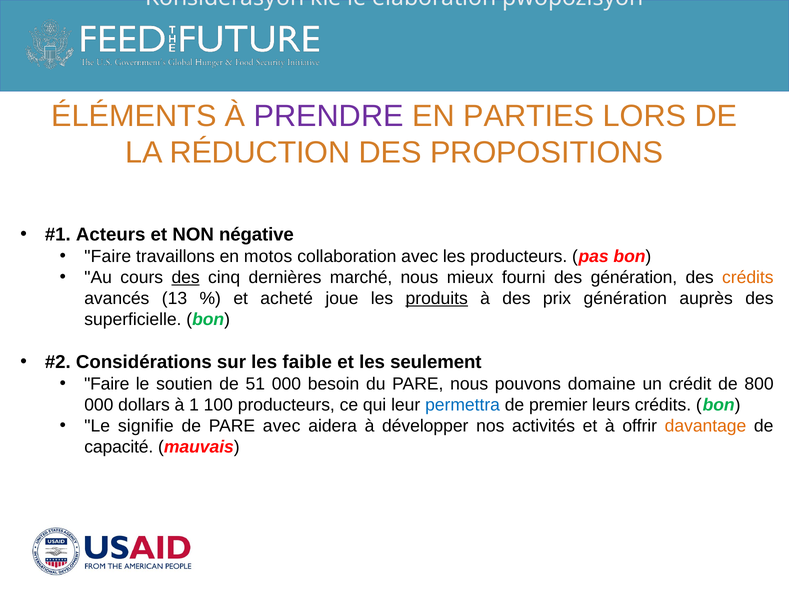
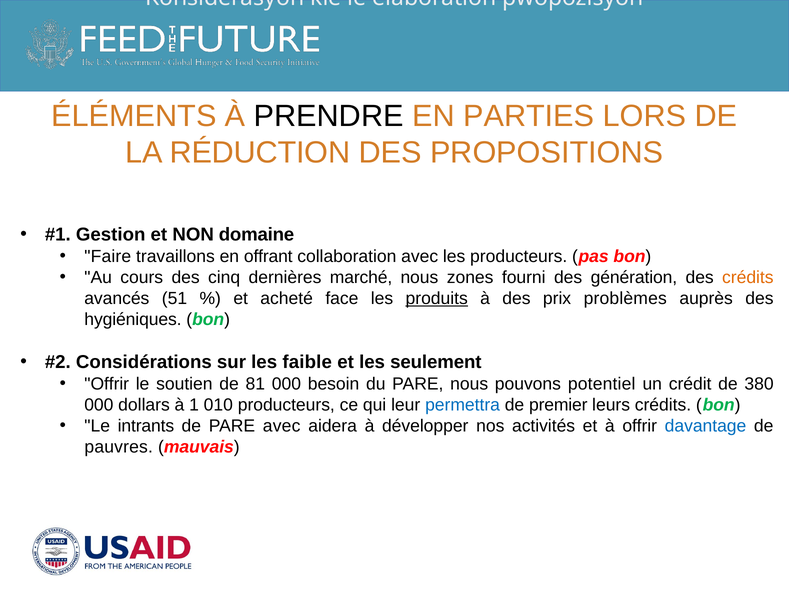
PRENDRE colour: purple -> black (329, 116)
Acteurs: Acteurs -> Gestion (111, 235)
négative: négative -> domaine (256, 235)
motos: motos -> offrant (268, 256)
des underline: present -> none (186, 277)
mieux: mieux -> zones (470, 277)
13: 13 -> 51 (174, 298)
joue: joue -> face (342, 298)
prix génération: génération -> problèmes (625, 298)
superficielle: superficielle -> hygiéniques (133, 319)
Faire: Faire -> Offrir (107, 384)
51: 51 -> 81 (255, 384)
domaine: domaine -> potentiel (602, 384)
800: 800 -> 380 (759, 384)
100: 100 -> 010 (218, 405)
signifie: signifie -> intrants (146, 426)
davantage colour: orange -> blue (706, 426)
capacité: capacité -> pauvres (119, 447)
